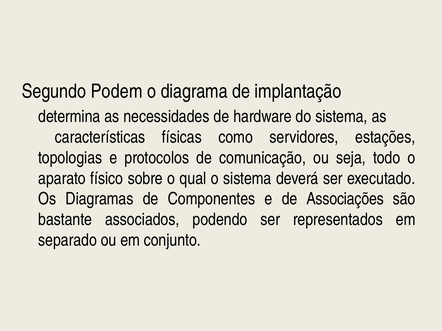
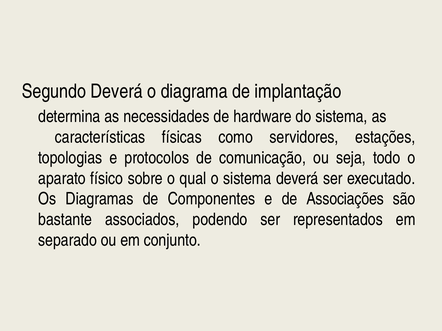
Segundo Podem: Podem -> Deverá (117, 91)
